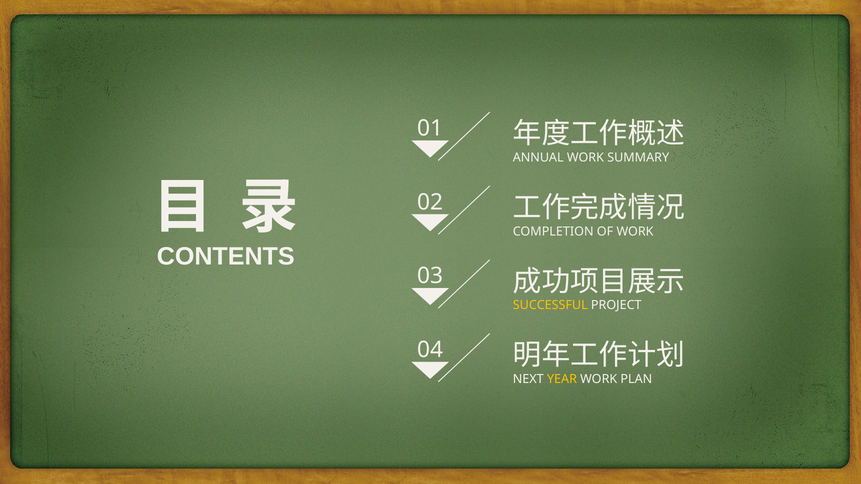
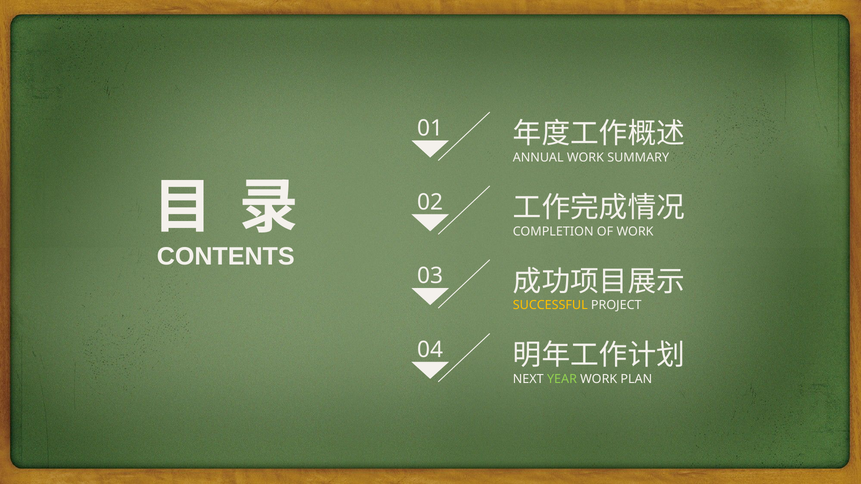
YEAR colour: yellow -> light green (562, 379)
